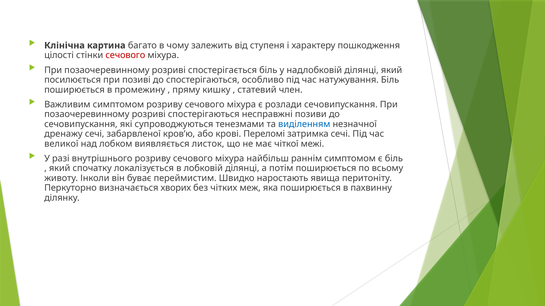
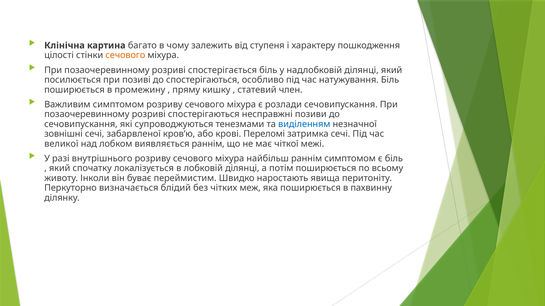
сечового colour: red -> orange (125, 55)
дренажу: дренажу -> зовнішні (63, 134)
виявляється листок: листок -> раннім (208, 144)
хворих: хворих -> блідий (176, 188)
